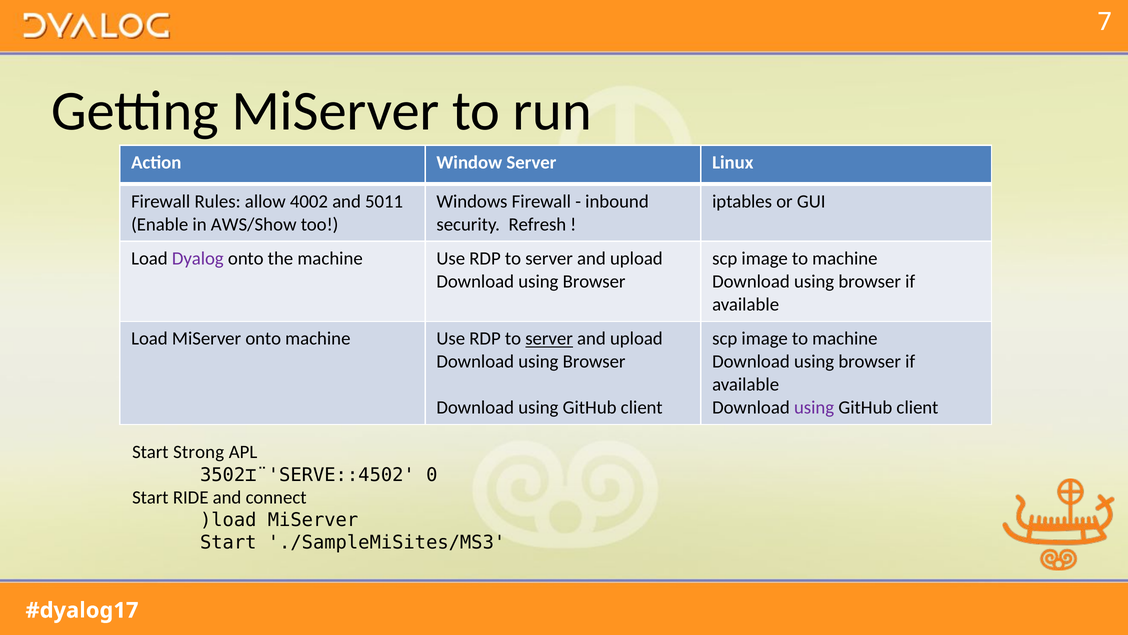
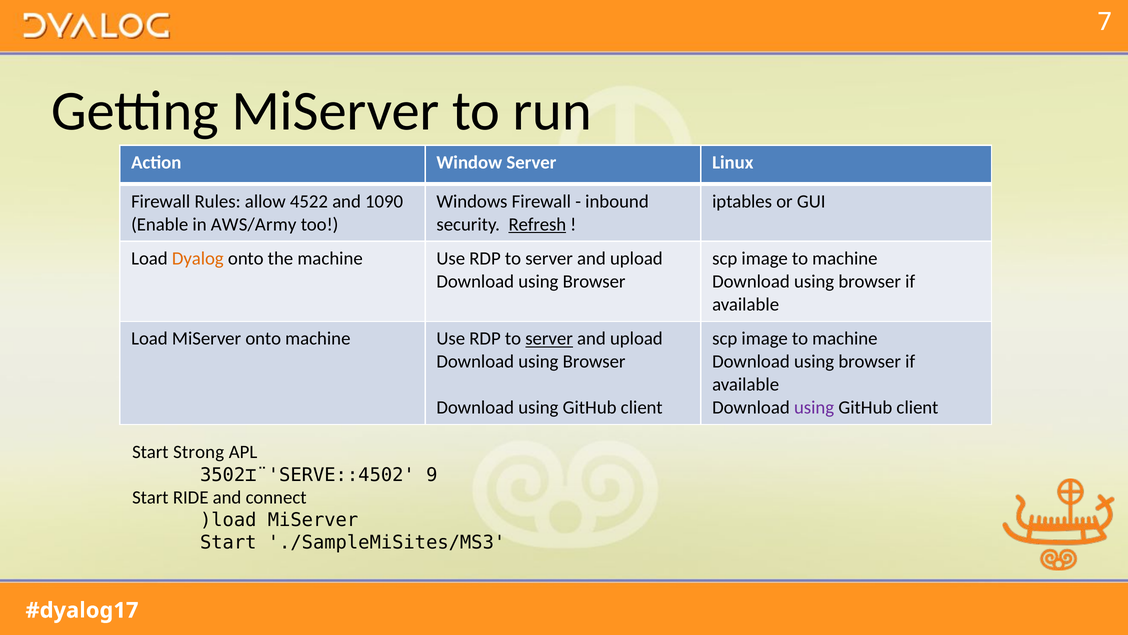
4002: 4002 -> 4522 (309, 201)
5011: 5011 -> 1090 (384, 201)
AWS/Show: AWS/Show -> AWS/Army (254, 224)
Refresh underline: none -> present (537, 224)
Dyalog colour: purple -> orange (198, 258)
0: 0 -> 9 (432, 474)
